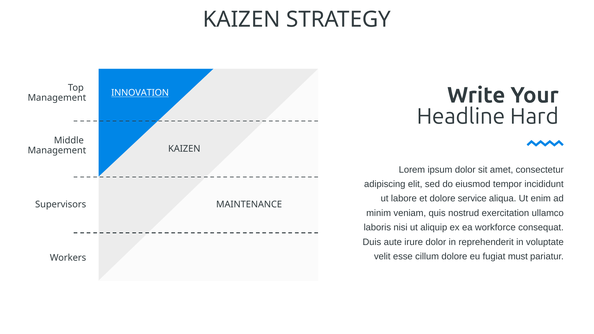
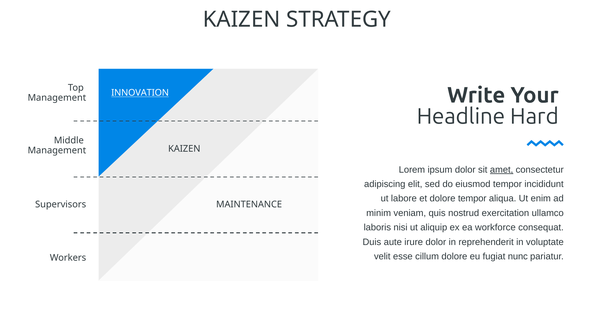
amet underline: none -> present (502, 170)
dolore service: service -> tempor (472, 199)
must: must -> nunc (518, 257)
